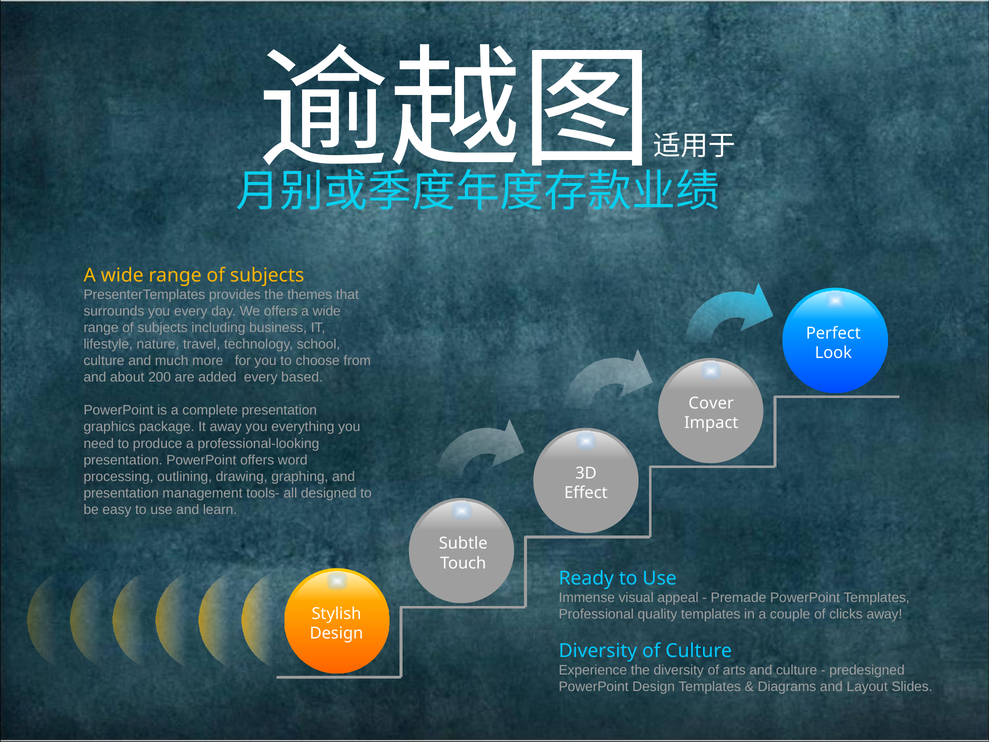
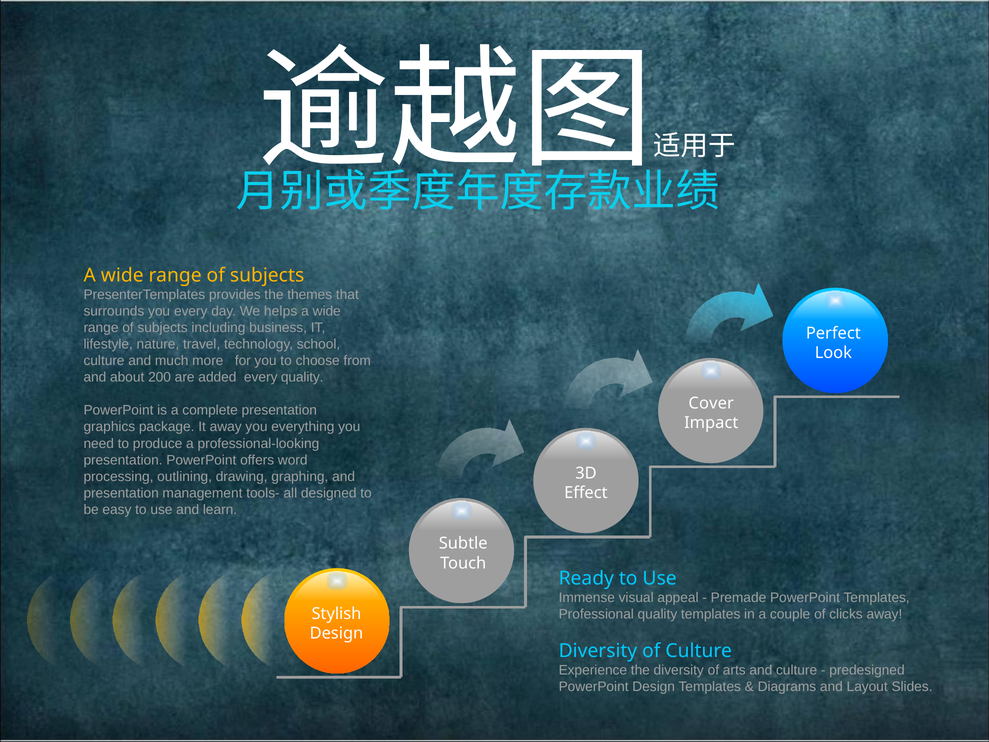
We offers: offers -> helps (281, 311)
every based: based -> quality (302, 377)
